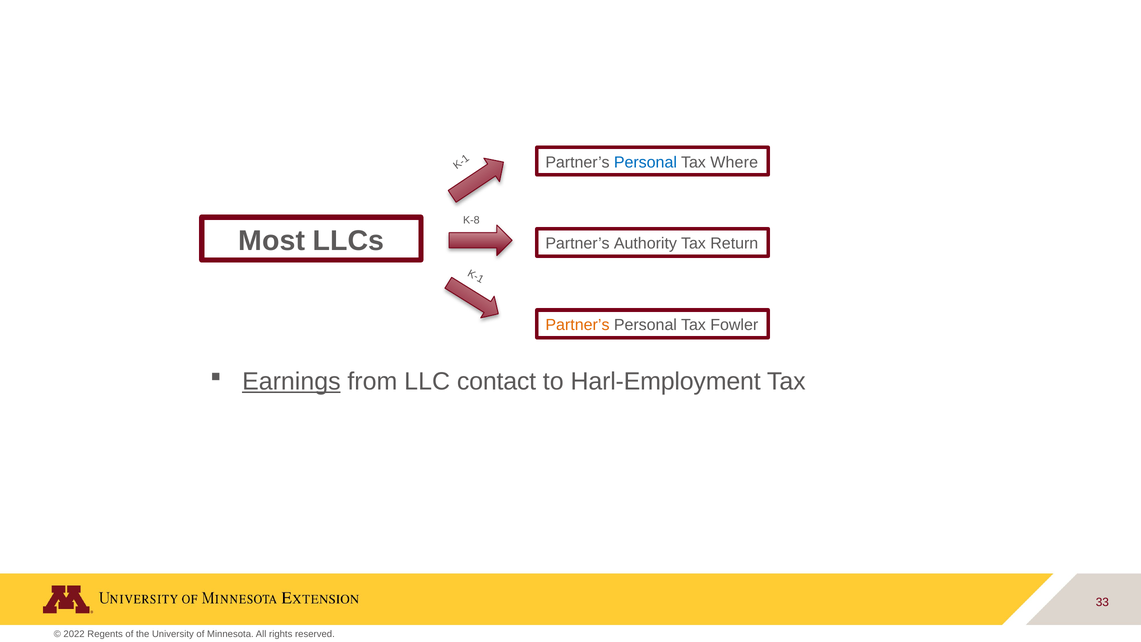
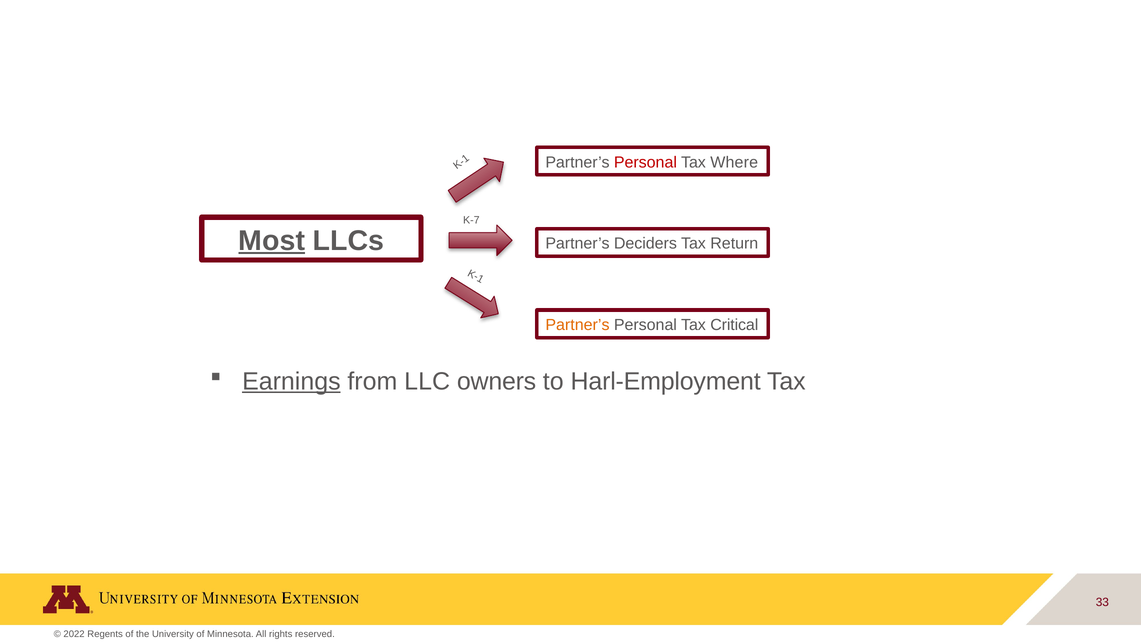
Personal colour: blue -> red (645, 162)
K-8: K-8 -> K-7 (471, 220)
Most underline: none -> present (272, 241)
Authority: Authority -> Deciders (645, 244)
Fowler: Fowler -> Critical (734, 325)
contact: contact -> owners (497, 381)
